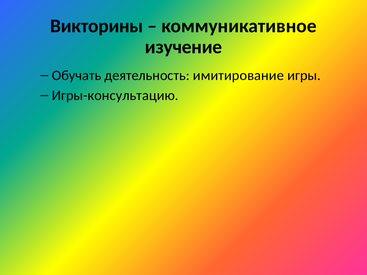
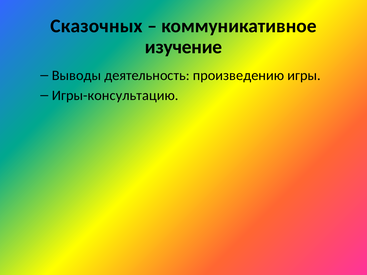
Викторины: Викторины -> Сказочных (96, 26)
Обучать: Обучать -> Выводы (77, 76)
имитирование: имитирование -> произведению (238, 76)
